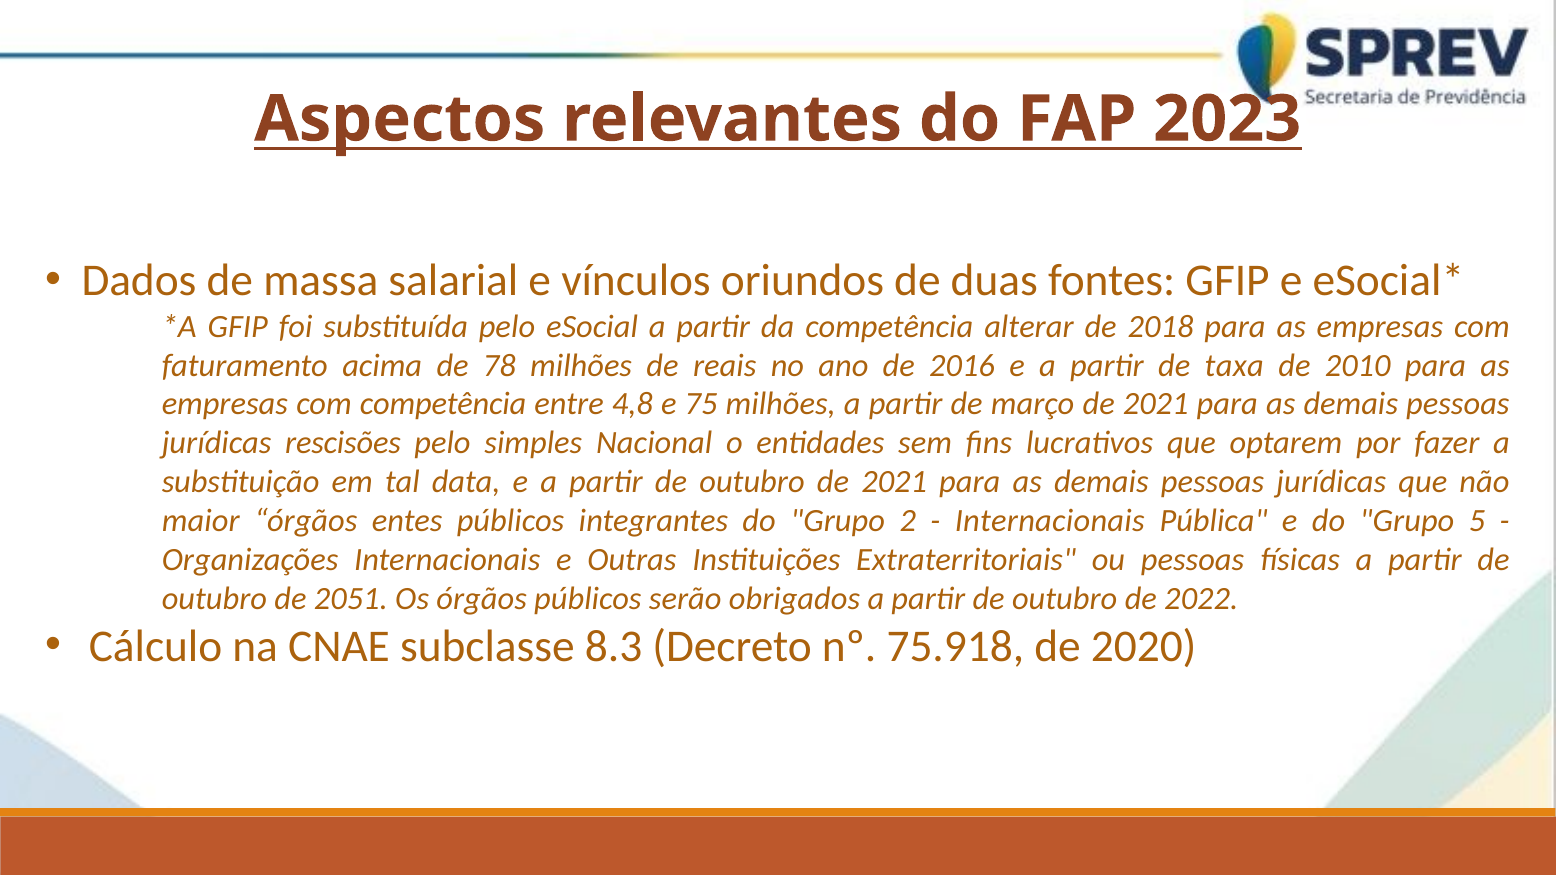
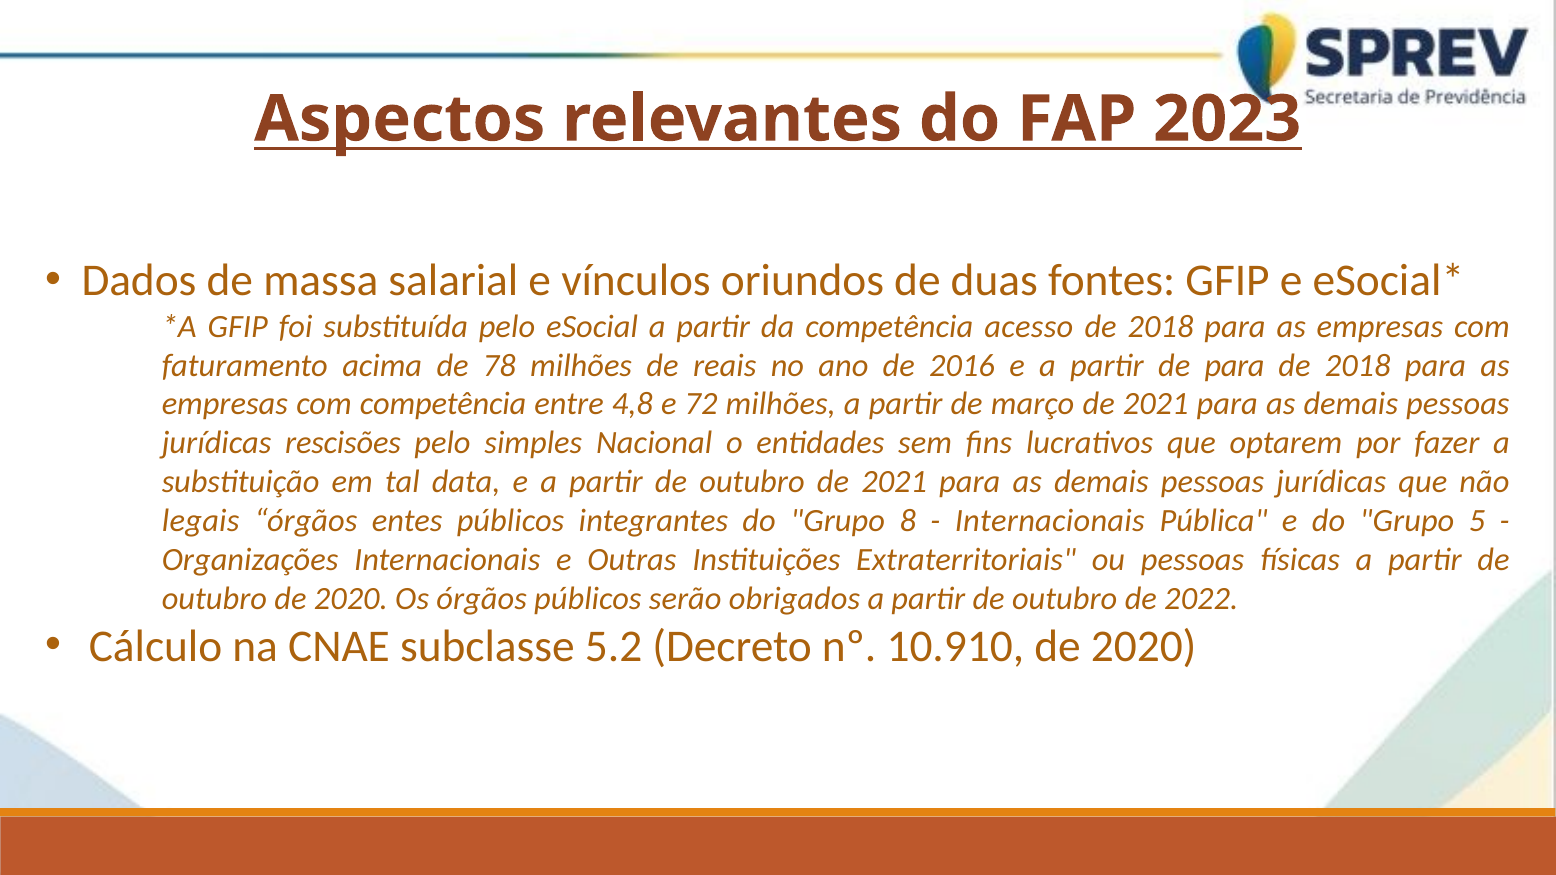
alterar: alterar -> acesso (1029, 327)
de taxa: taxa -> para (1235, 365)
2010: 2010 -> 2018 (1358, 365)
75: 75 -> 72 (701, 404)
maior: maior -> legais (201, 521)
2: 2 -> 8 (908, 521)
outubro de 2051: 2051 -> 2020 (351, 599)
8.3: 8.3 -> 5.2 (614, 647)
75.918: 75.918 -> 10.910 (955, 647)
